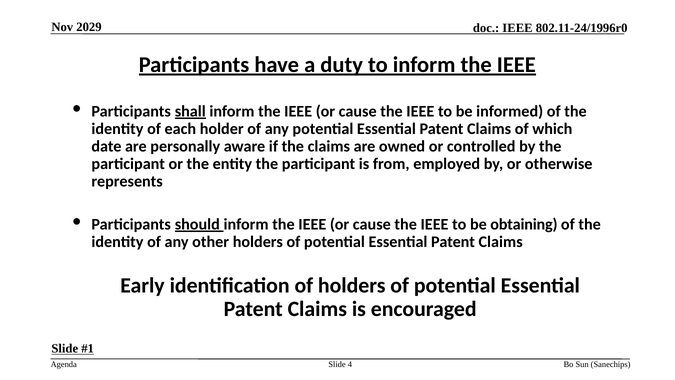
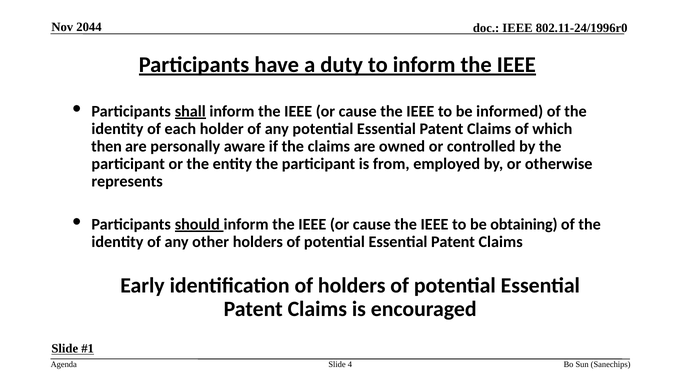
2029: 2029 -> 2044 (89, 27)
date: date -> then (107, 146)
